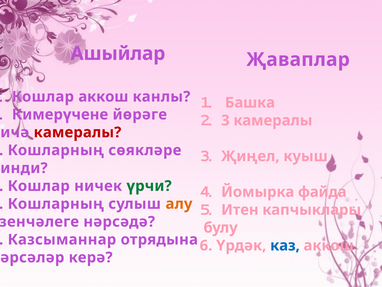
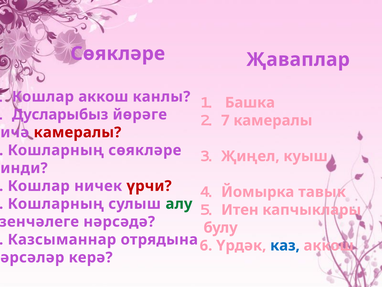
Ашыйлар: Ашыйлар -> Сөякләре (118, 53)
Кимерүчене: Кимерүчене -> Дусларыбыз (60, 114)
3: 3 -> 7 (225, 120)
үрчи colour: green -> red (149, 186)
файда: файда -> тавык (322, 192)
алу colour: orange -> green (179, 204)
